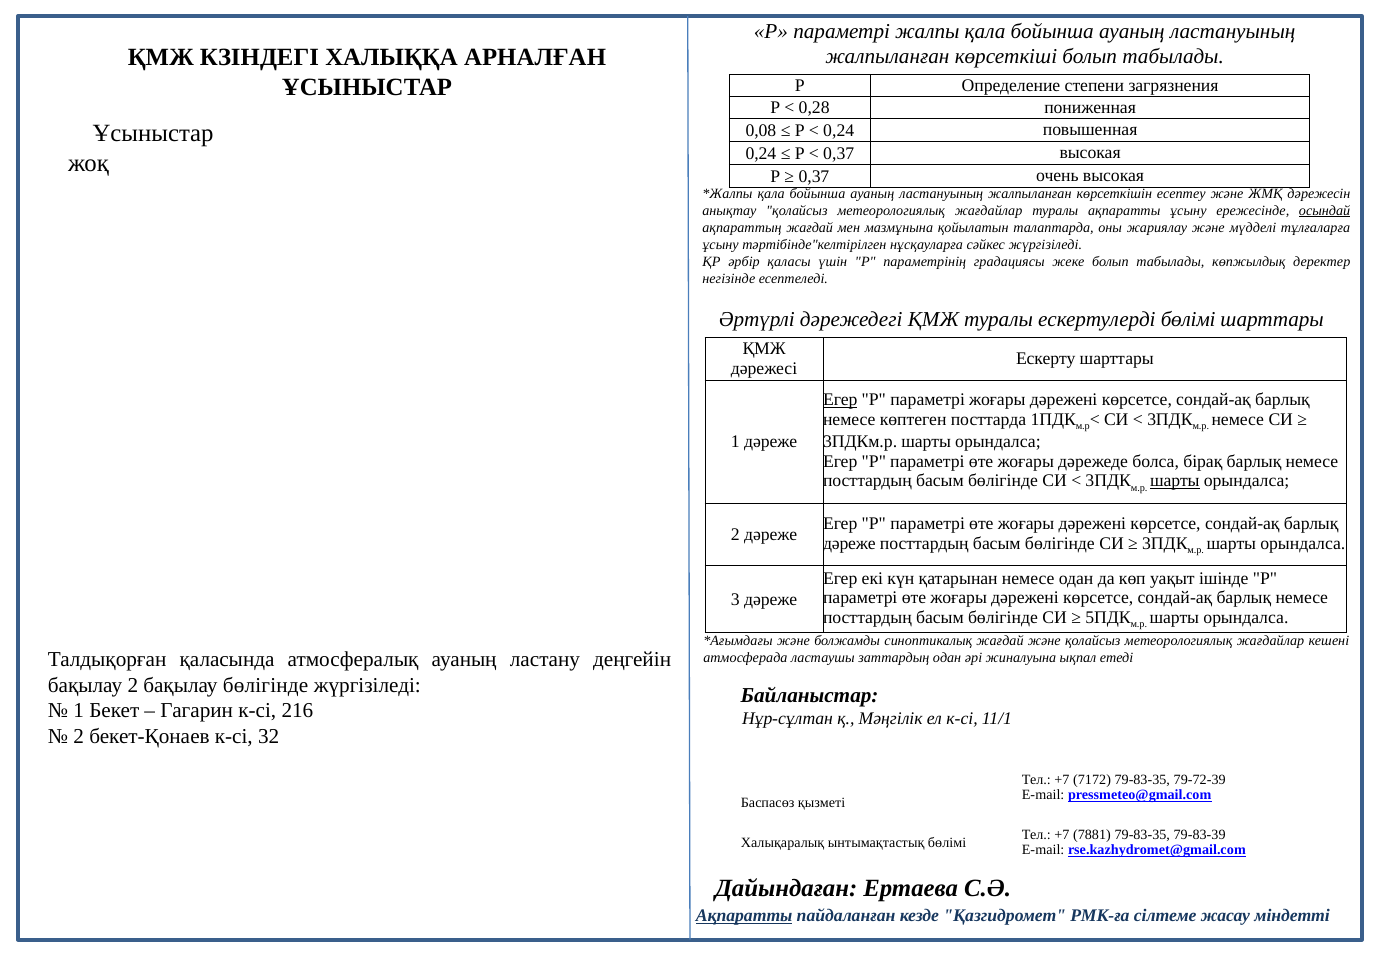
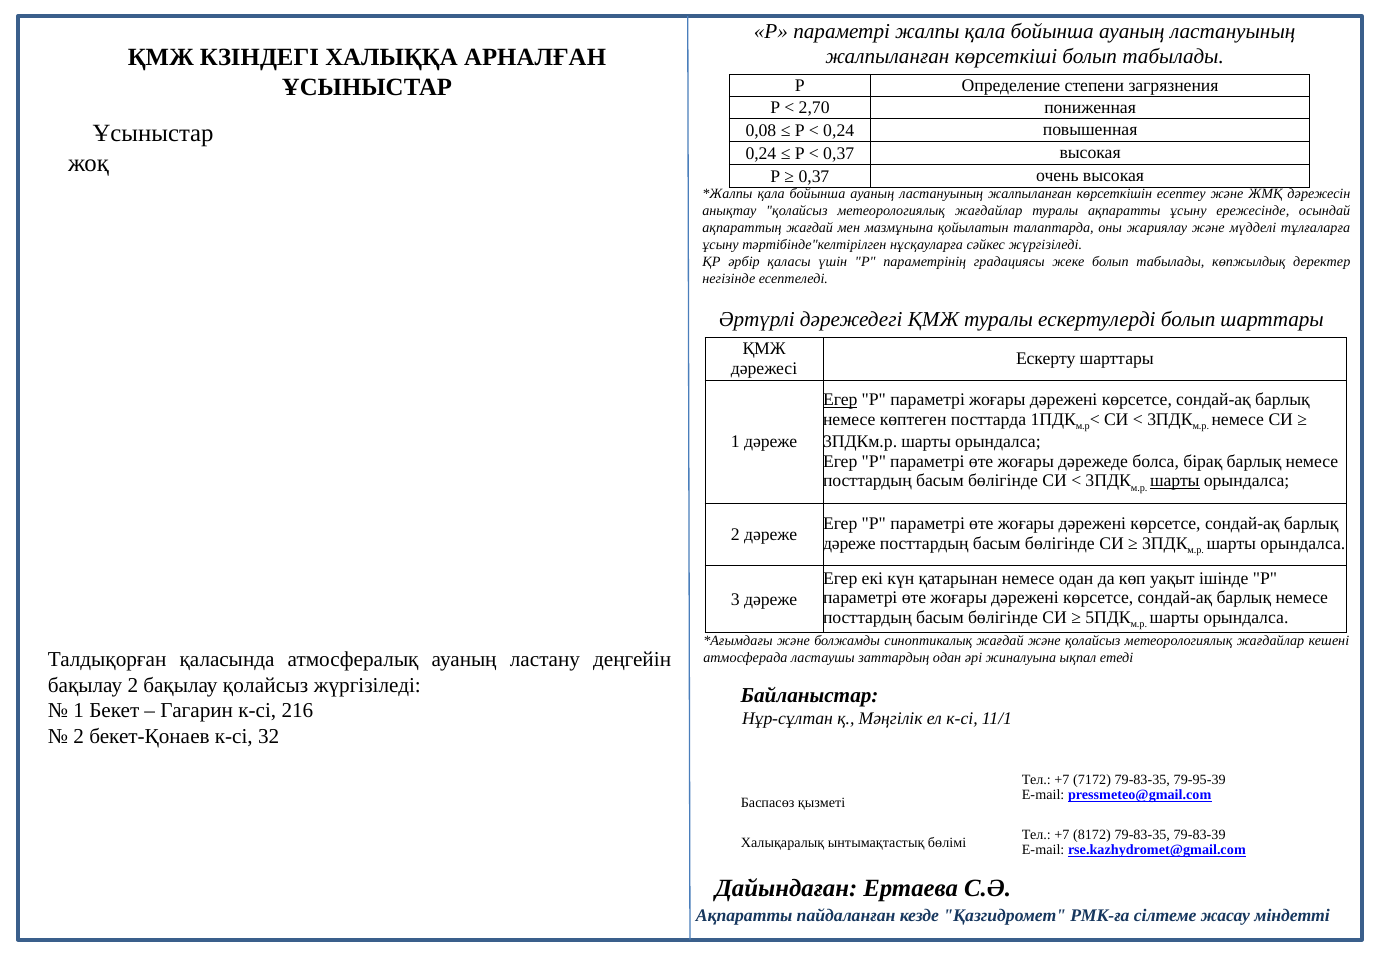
0,28: 0,28 -> 2,70 (814, 108)
осындай underline: present -> none (1325, 210)
ескертулерді бөлімі: бөлімі -> болып (1188, 319)
бақылау бөлігінде: бөлігінде -> қолайсыз (266, 685)
79-72-39: 79-72-39 -> 79-95-39 (1200, 779)
7881: 7881 -> 8172 (1092, 834)
Ақпаратты underline: present -> none (744, 915)
